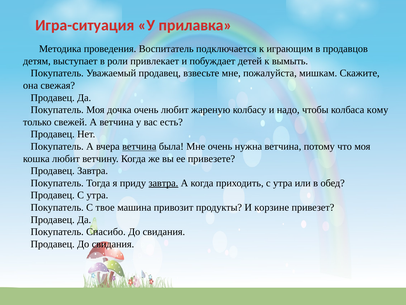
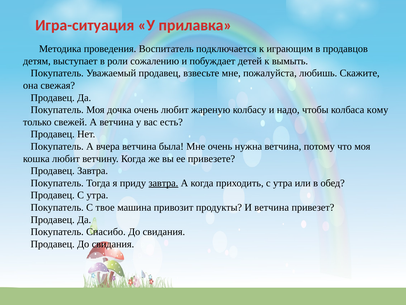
привлекает: привлекает -> сожалению (155, 61)
мишкам: мишкам -> любишь (318, 73)
ветчина underline: present -> none (139, 146)
И корзине: корзине -> ветчина (272, 207)
